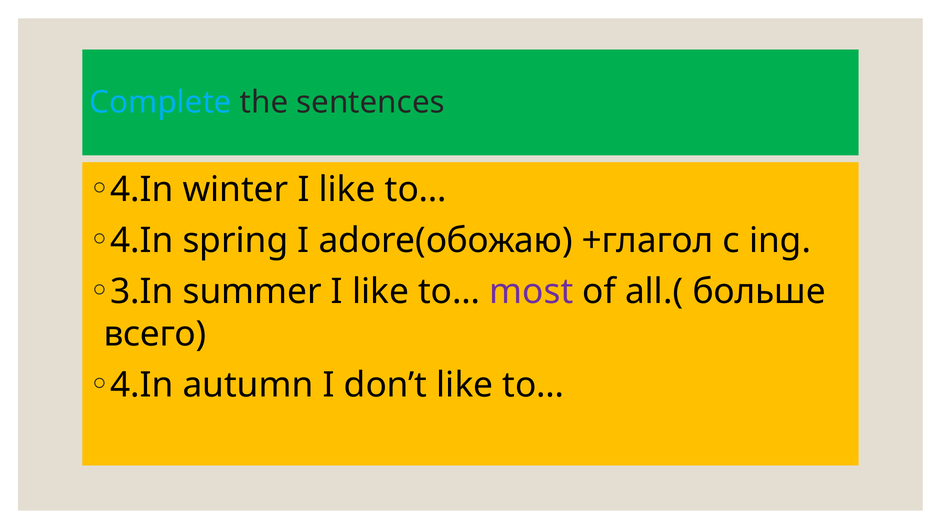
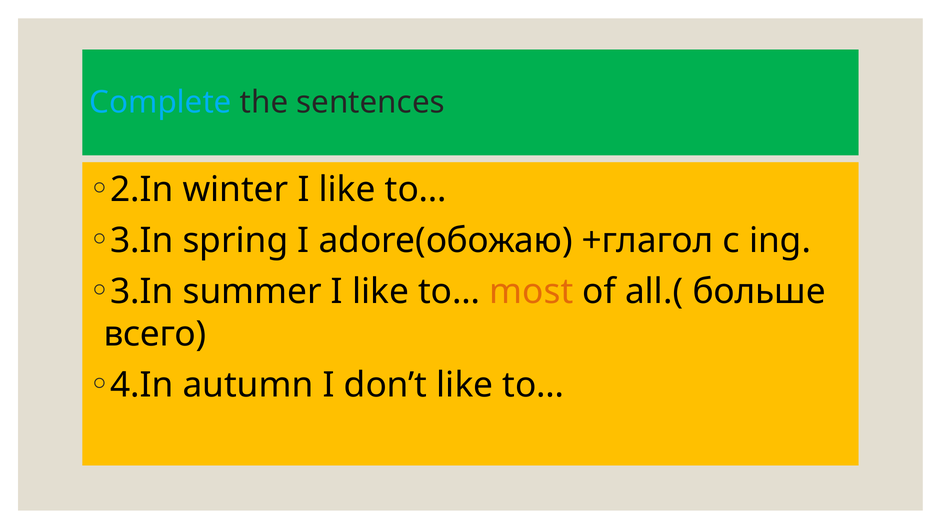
4.In: 4.In -> 2.In (142, 189)
4.In: 4.In -> 3.In (142, 241)
most colour: purple -> orange (531, 292)
